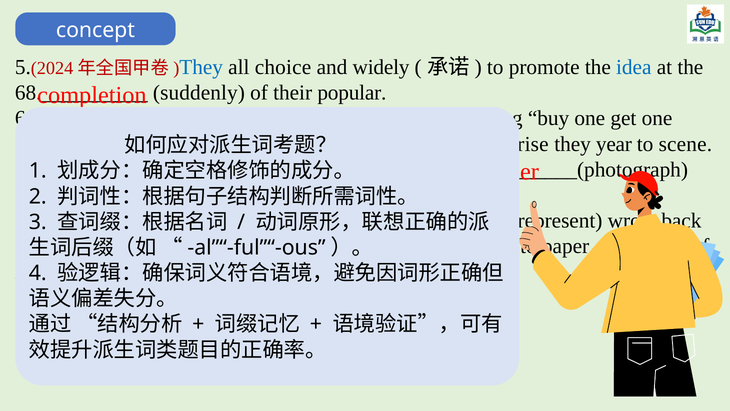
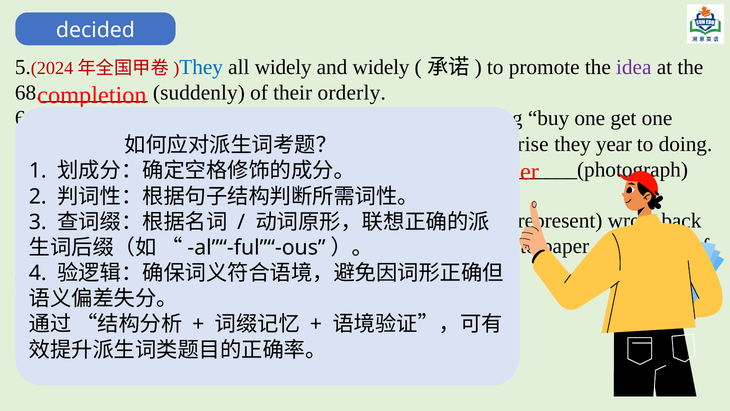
concept: concept -> decided (95, 30)
all choice: choice -> widely (283, 67)
idea colour: blue -> purple (634, 67)
popular: popular -> orderly (352, 93)
to scene: scene -> doing (685, 144)
